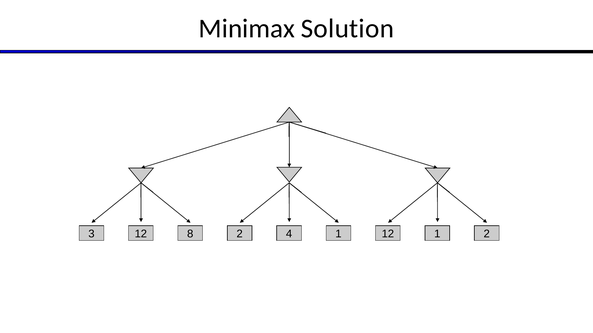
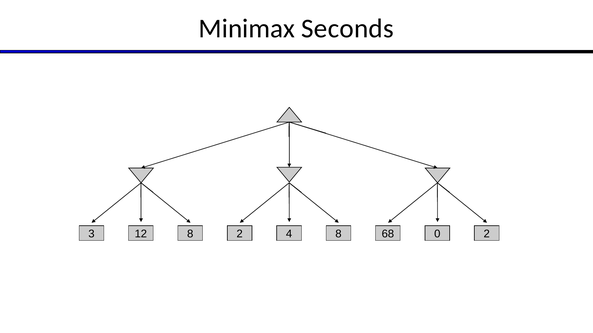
Solution: Solution -> Seconds (347, 28)
4 1: 1 -> 8 (339, 234)
2 12: 12 -> 68 (388, 234)
8 1: 1 -> 0 (437, 234)
